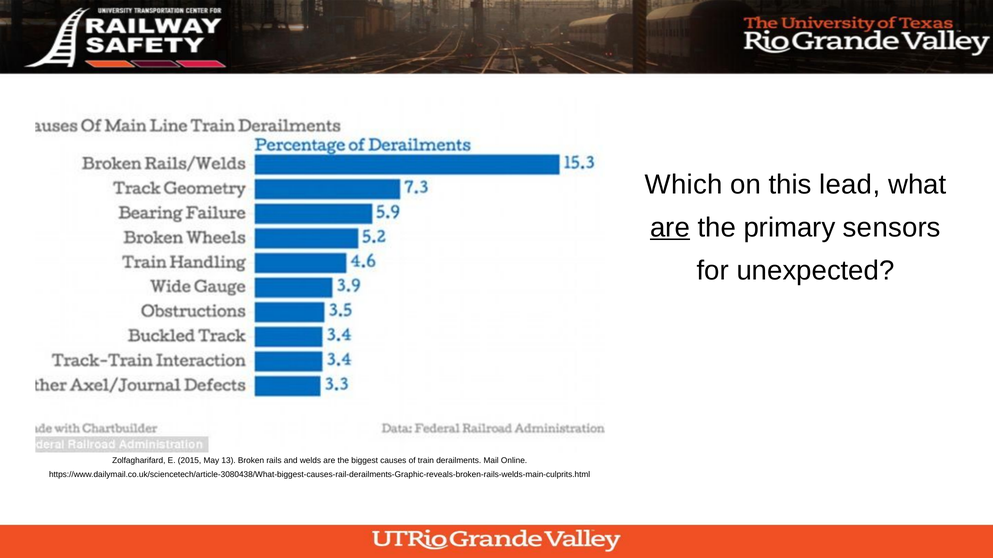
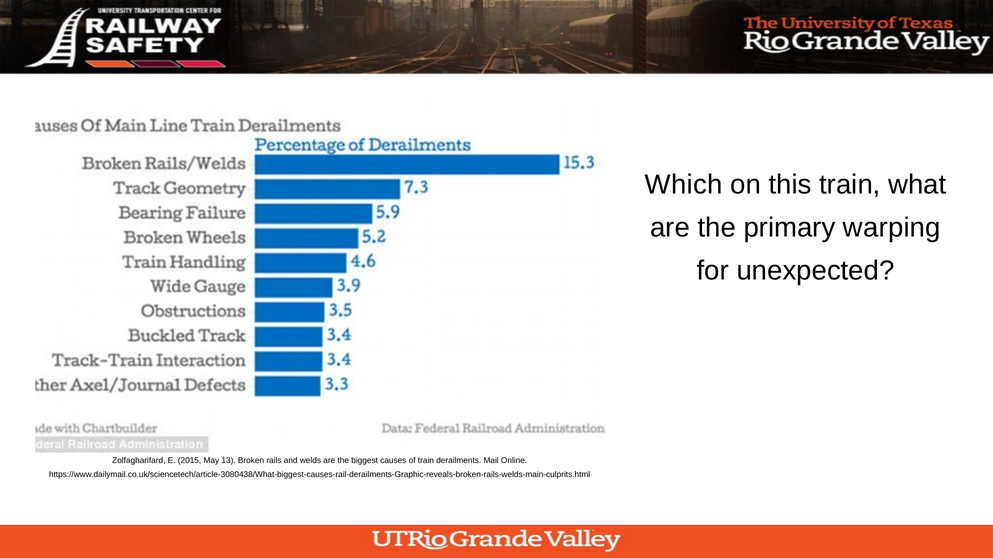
this lead: lead -> train (850, 185)
are underline: present -> none (670, 228)
sensors: sensors -> warping (892, 228)
